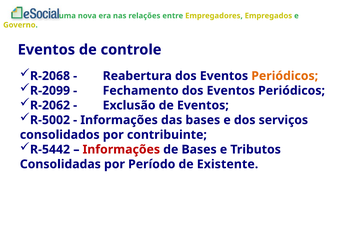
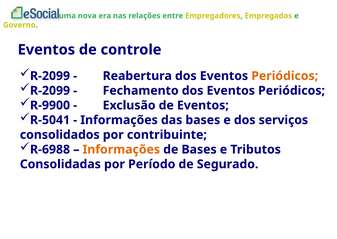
R-2068: R-2068 -> R-2099 (50, 76)
R-2062: R-2062 -> R-9900 (50, 105)
R-5002: R-5002 -> R-5041 (50, 120)
R-5442: R-5442 -> R-6988 (50, 150)
Informações colour: red -> orange (121, 150)
Existente: Existente -> Segurado (228, 164)
